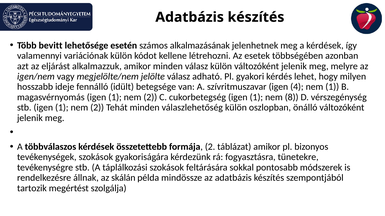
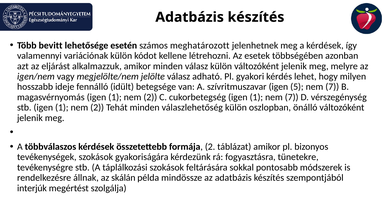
alkalmazásának: alkalmazásának -> meghatározott (200, 45)
4: 4 -> 5 (297, 87)
1: 1 -> 7 (332, 87)
1 nem 8: 8 -> 7 (292, 97)
tartozik: tartozik -> interjúk (32, 189)
